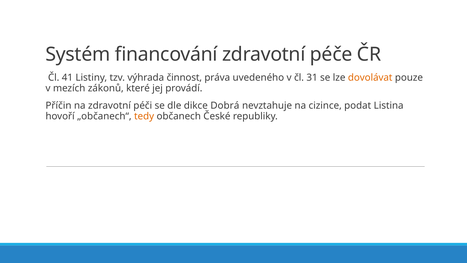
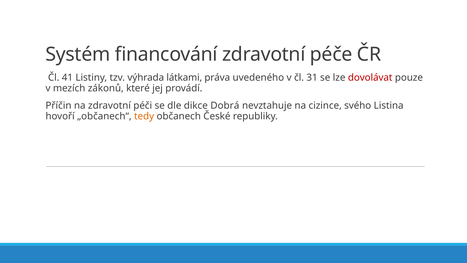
činnost: činnost -> látkami (184, 78)
dovolávat colour: orange -> red (370, 78)
podat: podat -> svého (358, 105)
